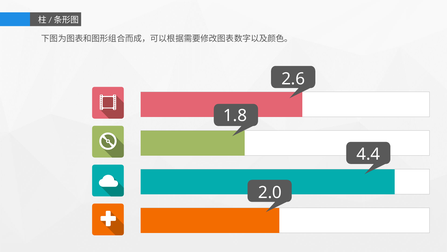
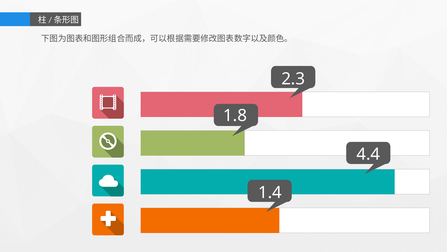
2.6: 2.6 -> 2.3 (293, 79)
2.0: 2.0 -> 1.4 (270, 192)
